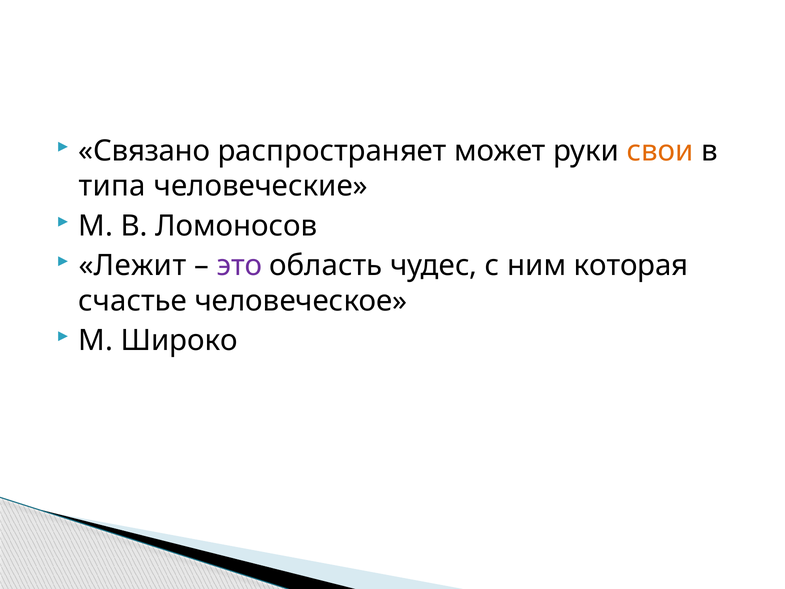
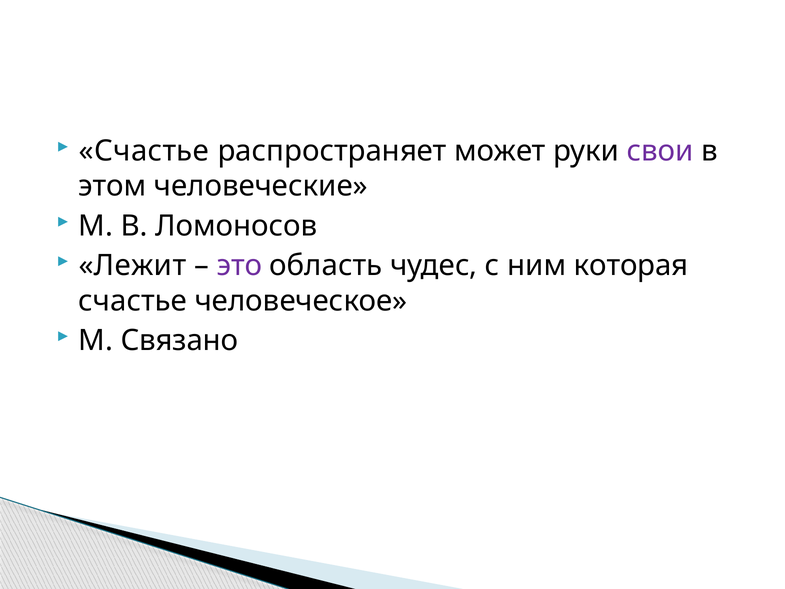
Связано: Связано -> Счастье (144, 151)
свои colour: orange -> purple (660, 151)
типа: типа -> этом (112, 186)
Широко: Широко -> Связано (179, 341)
